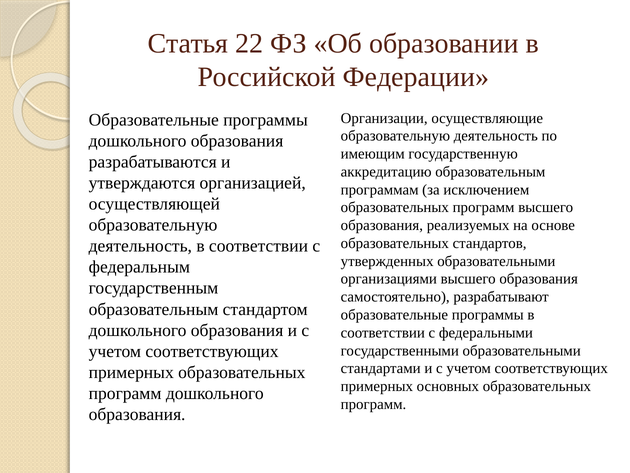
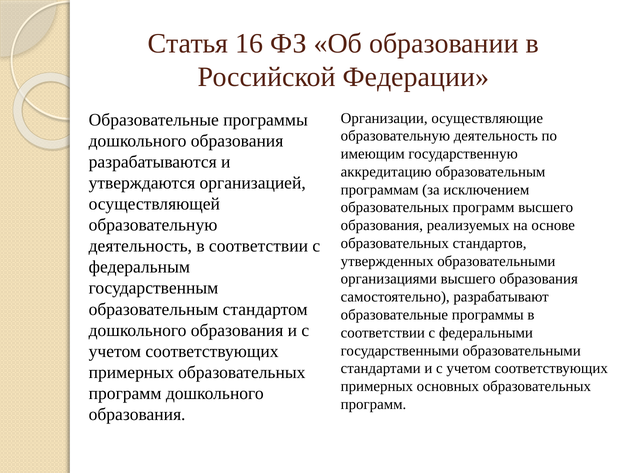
22: 22 -> 16 (249, 43)
